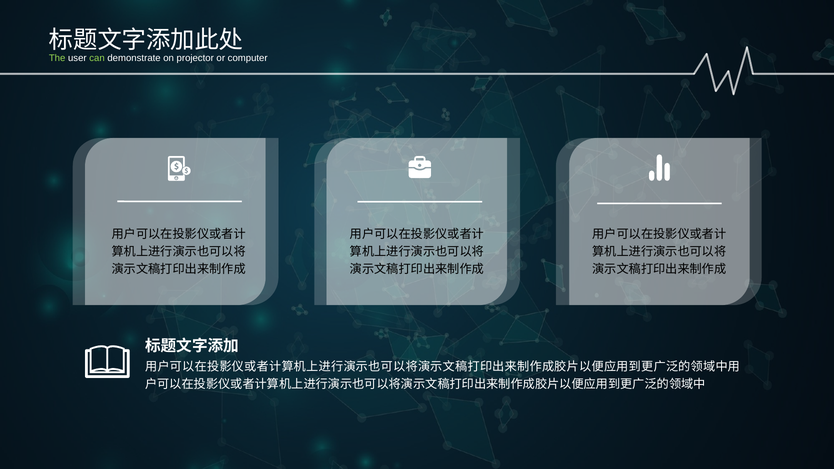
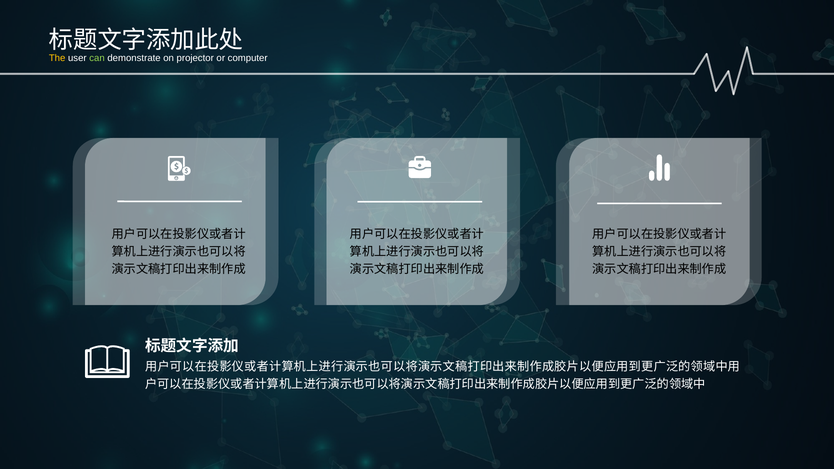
The colour: light green -> yellow (57, 58)
